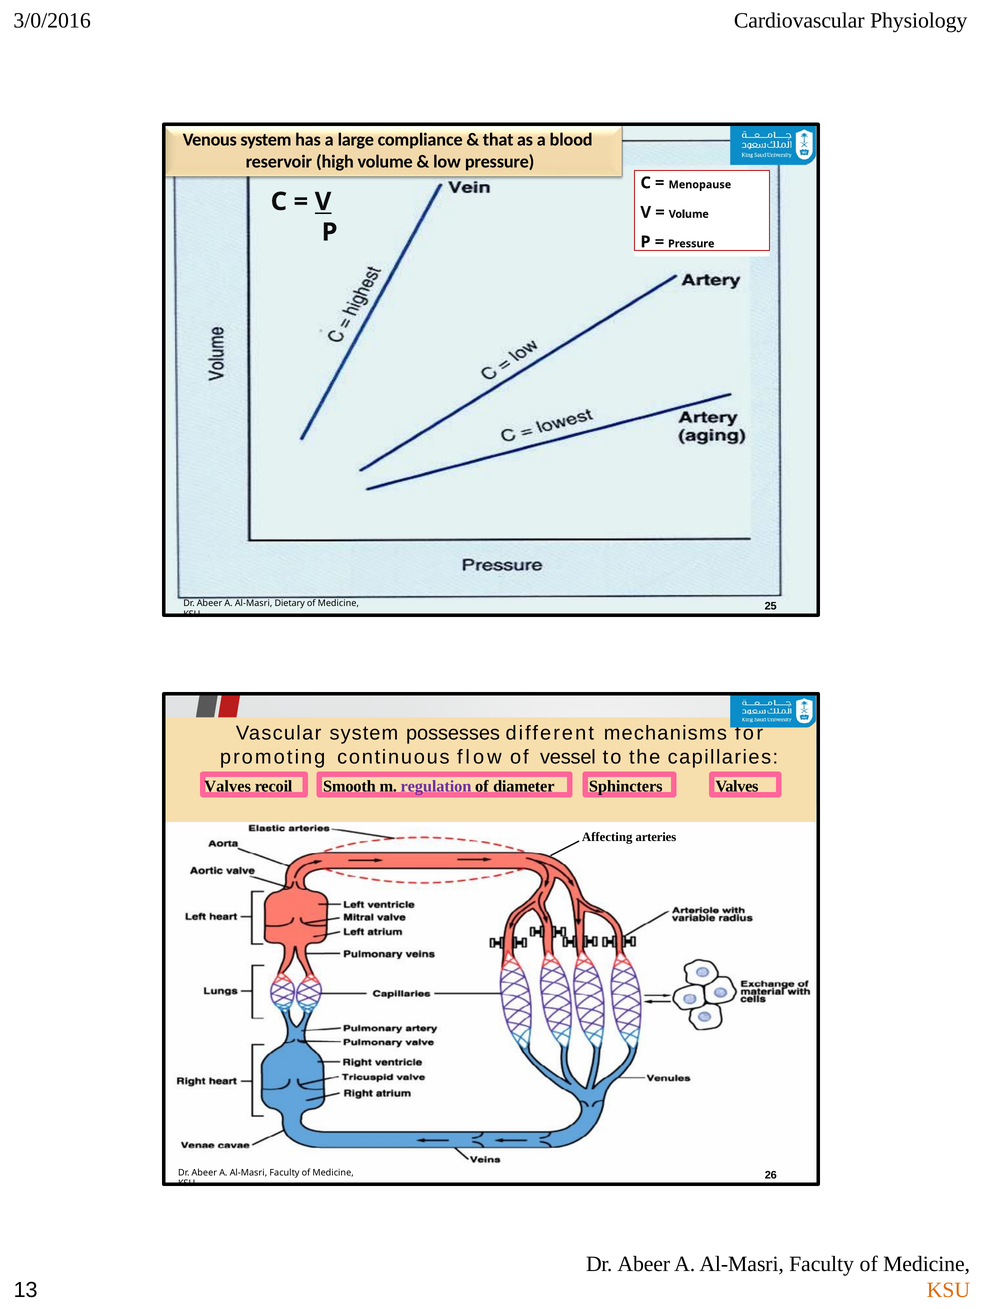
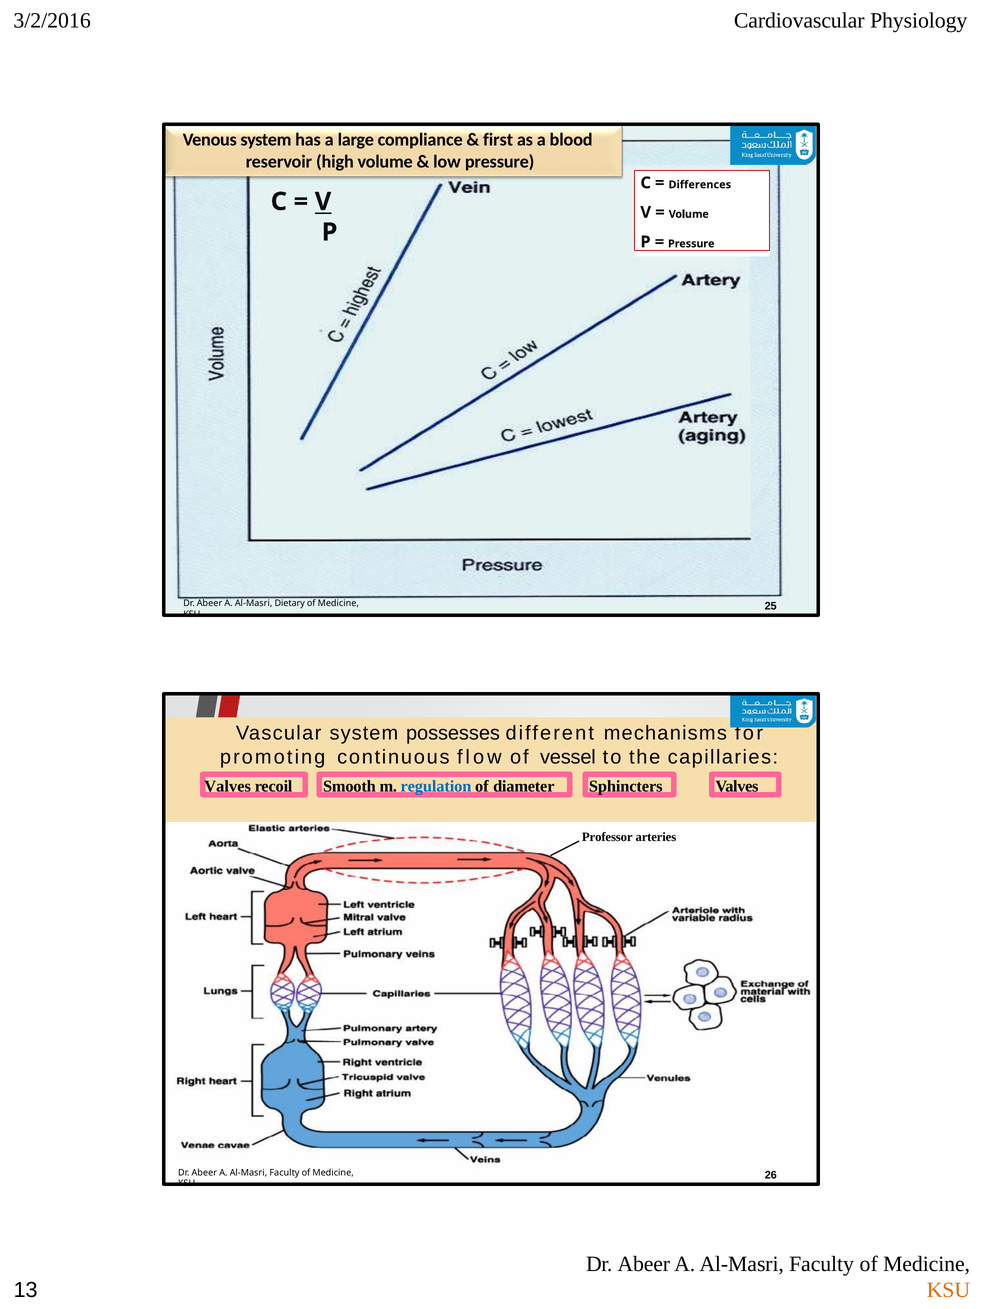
3/0/2016: 3/0/2016 -> 3/2/2016 (52, 20)
that: that -> first (498, 140)
Menopause: Menopause -> Differences (700, 185)
regulation colour: purple -> blue (436, 786)
Affecting: Affecting -> Professor (607, 837)
